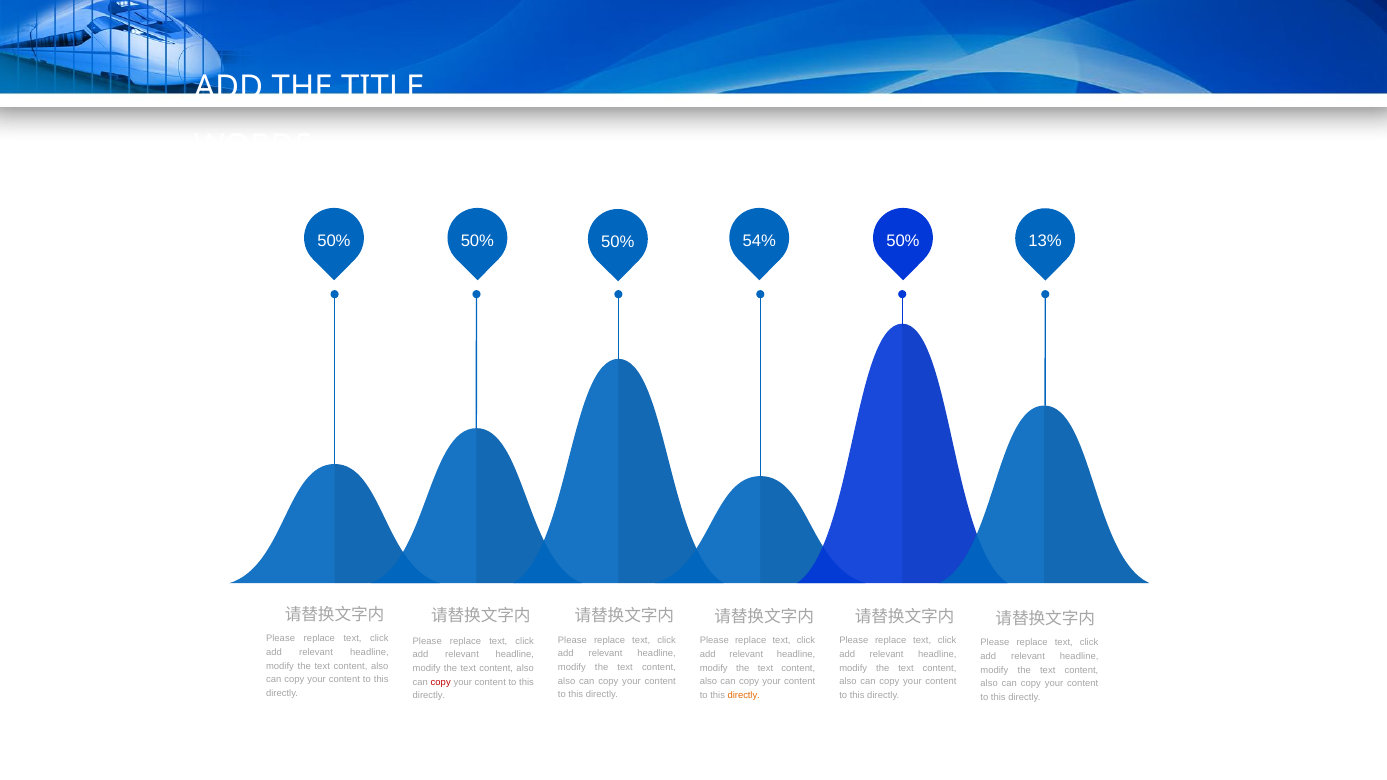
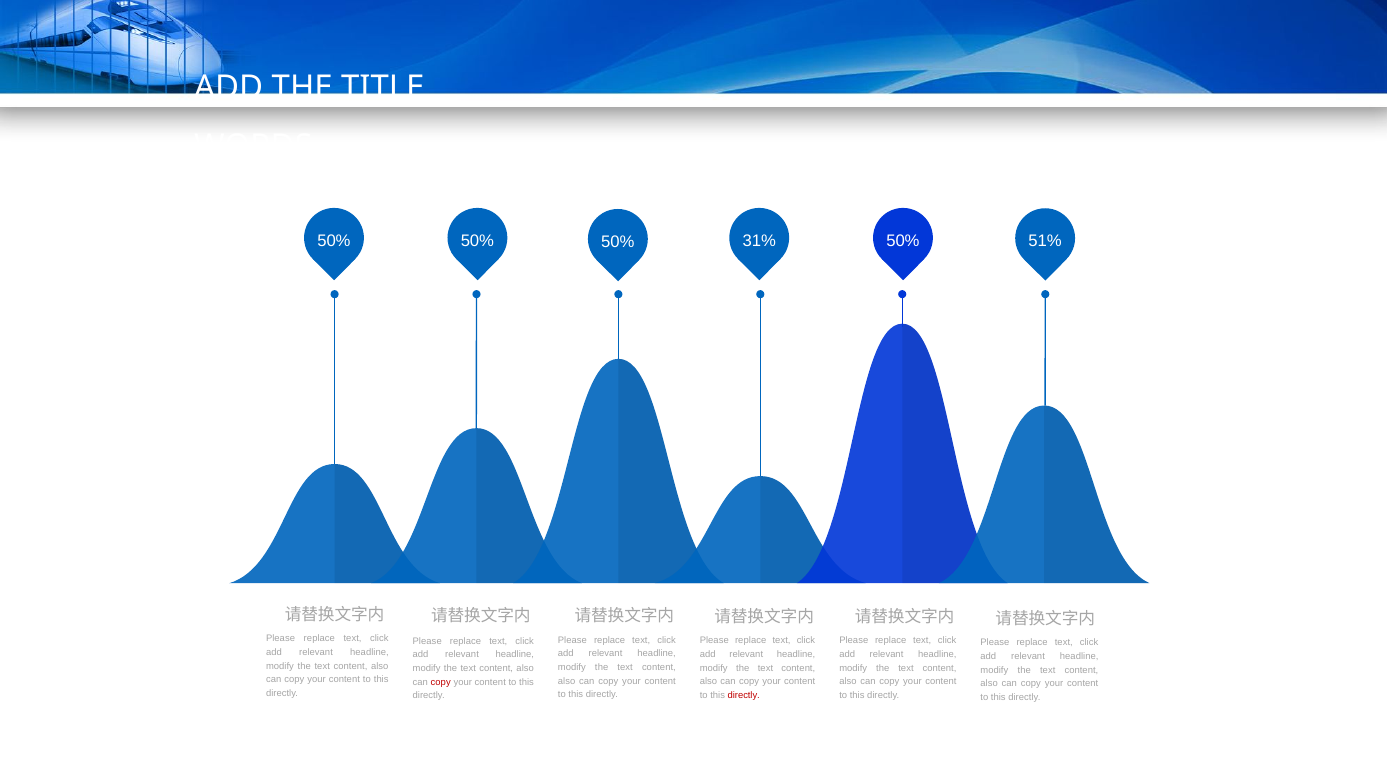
54%: 54% -> 31% (759, 241)
13%: 13% -> 51% (1045, 241)
directly colour: orange -> red (744, 695)
